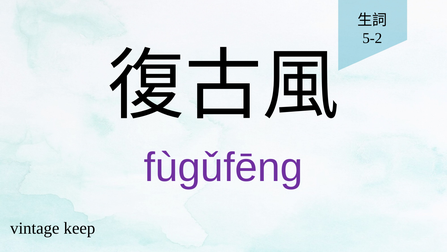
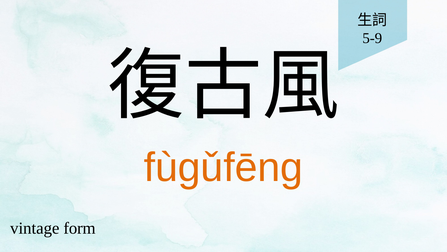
5-2: 5-2 -> 5-9 (372, 38)
fùgǔfēng colour: purple -> orange (223, 167)
keep: keep -> form (80, 228)
